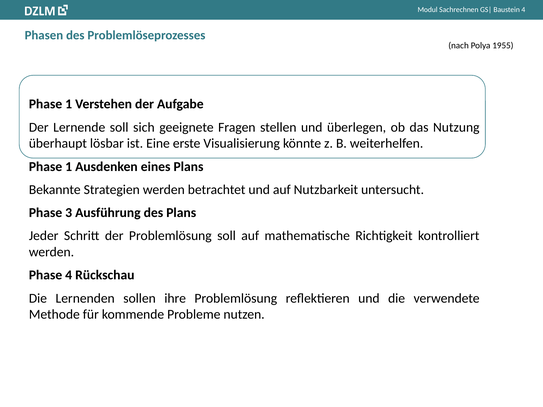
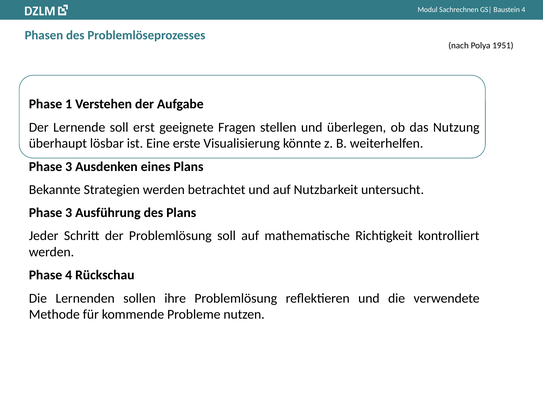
1955: 1955 -> 1951 (503, 46)
sich: sich -> erst (144, 127)
1: 1 -> 3 (69, 167)
